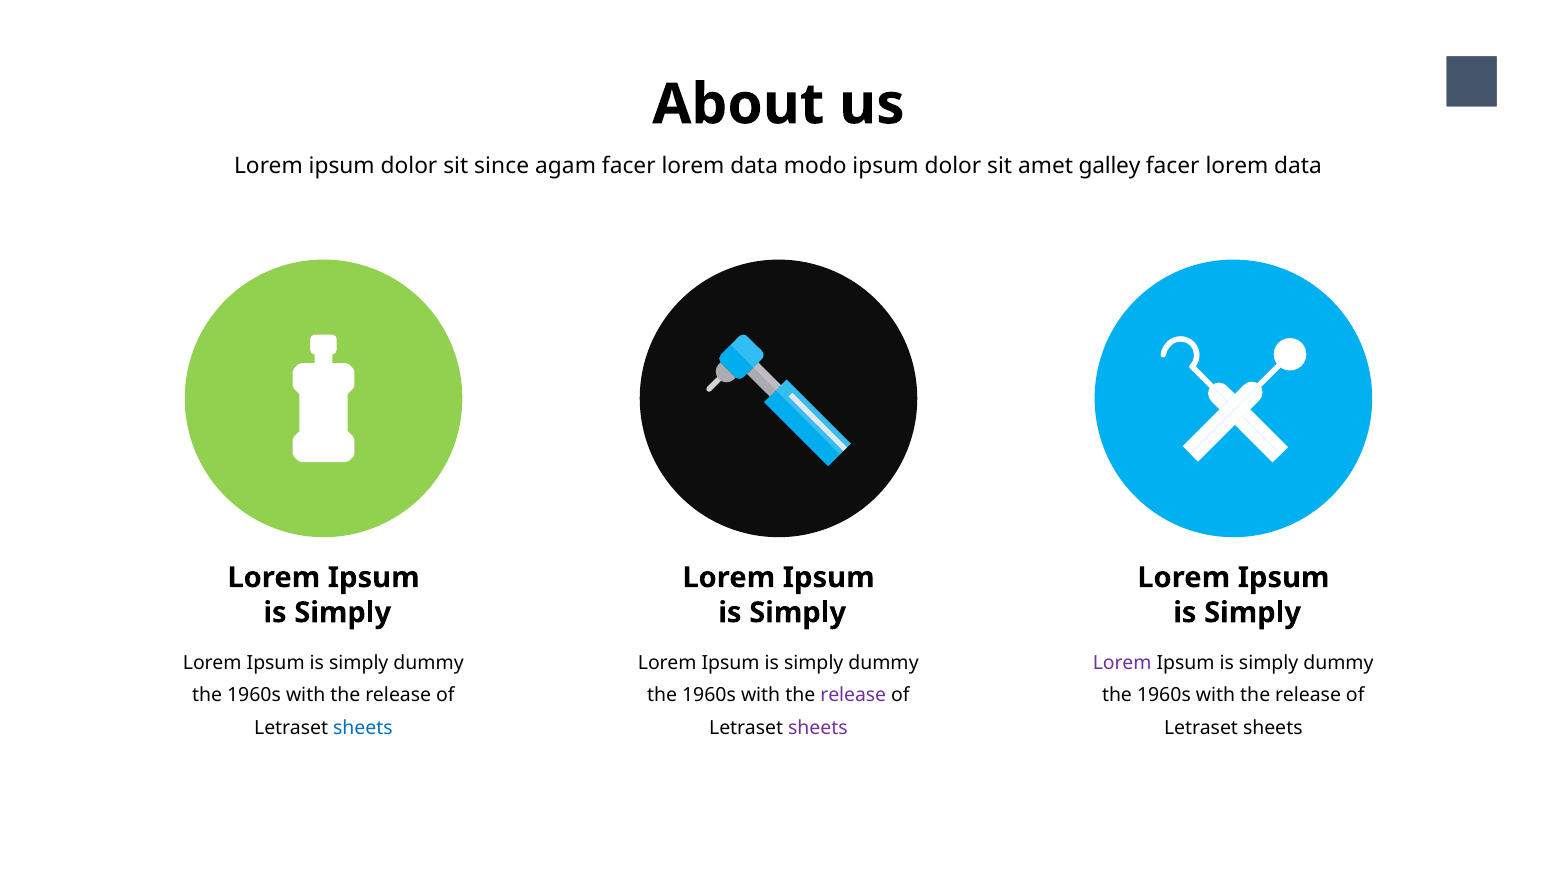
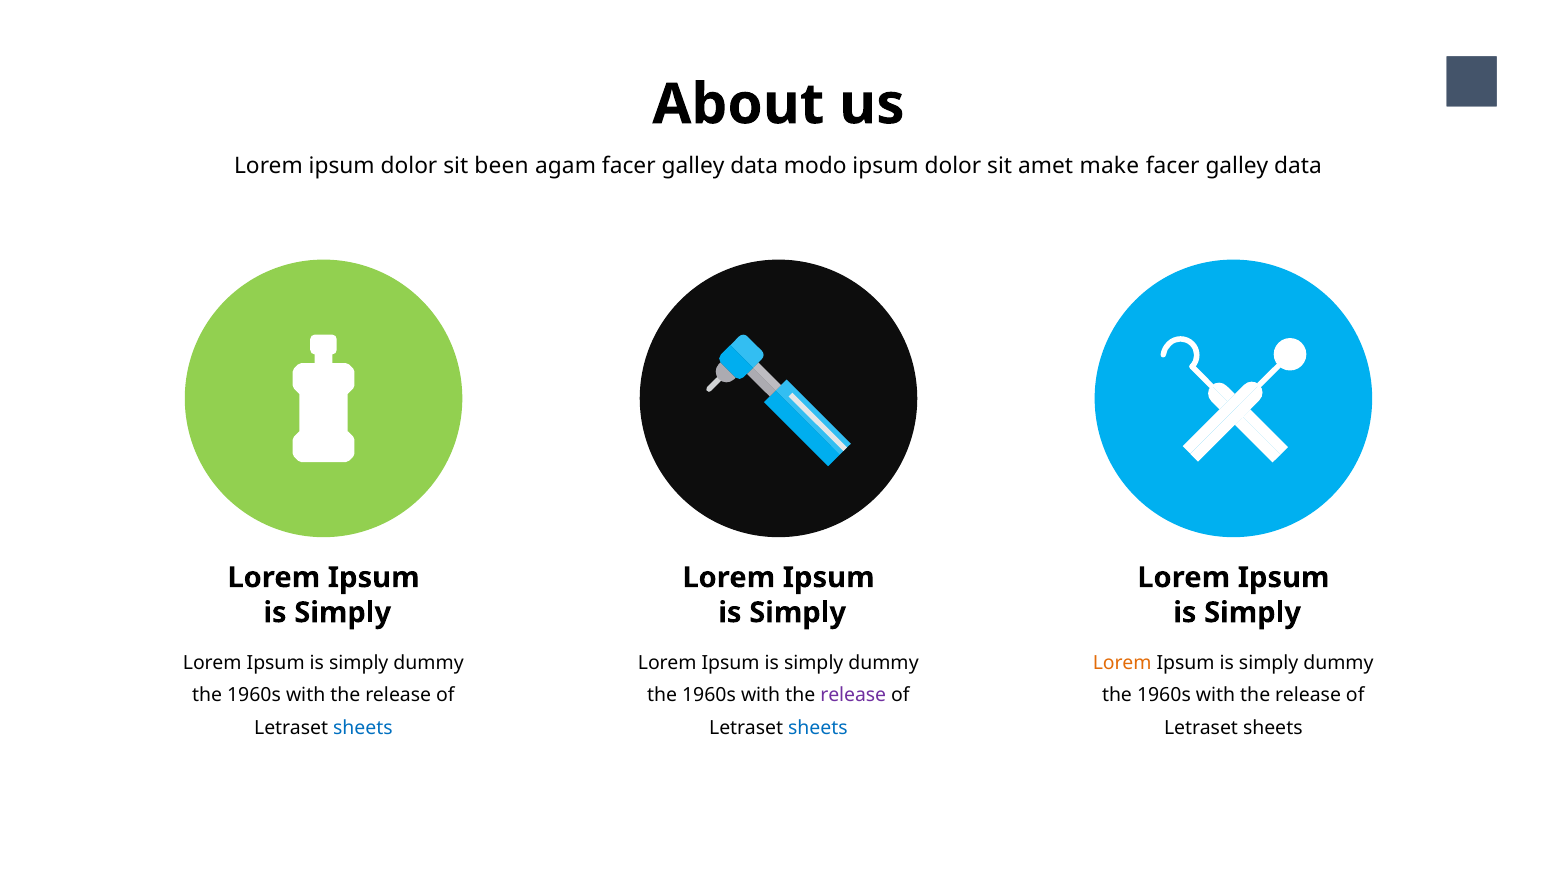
since: since -> been (502, 166)
agam facer lorem: lorem -> galley (693, 166)
galley: galley -> make (1109, 166)
lorem: lorem -> galley (1237, 166)
Lorem colour: purple -> orange (1122, 663)
sheets colour: purple -> blue (818, 728)
